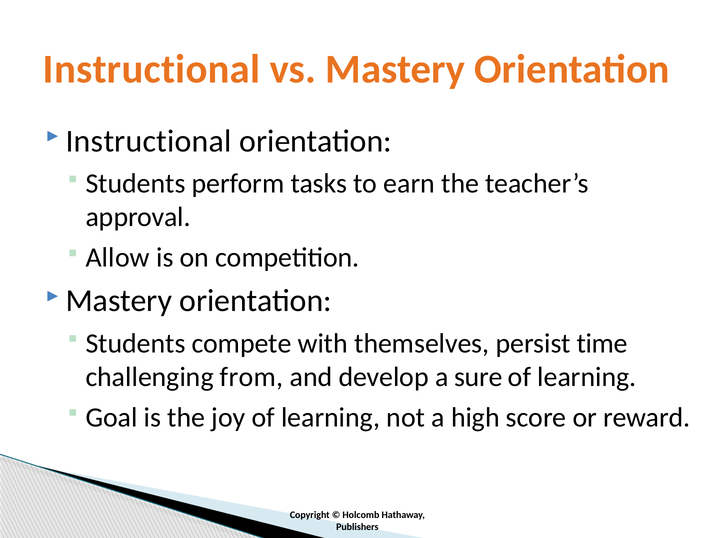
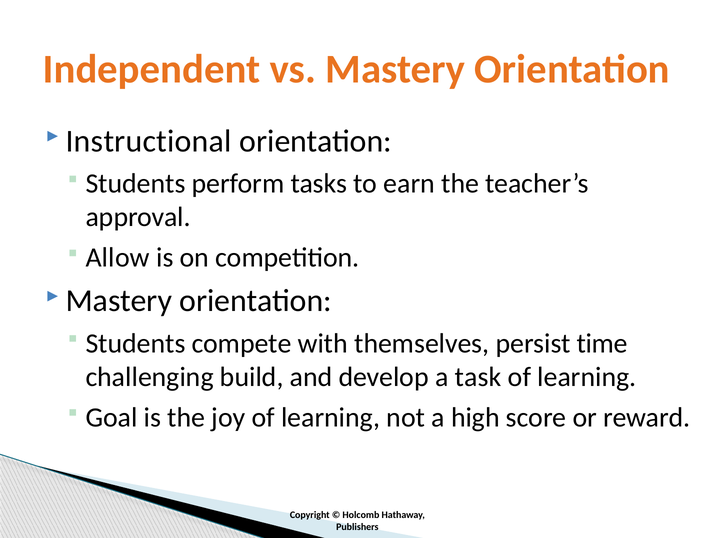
Instructional: Instructional -> Independent (152, 69)
from: from -> build (252, 377)
sure: sure -> task (478, 377)
